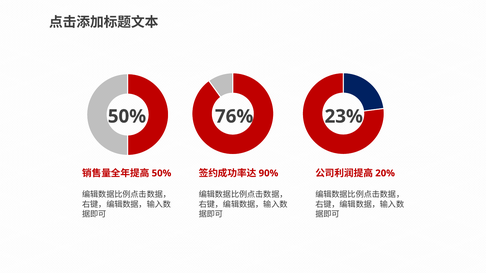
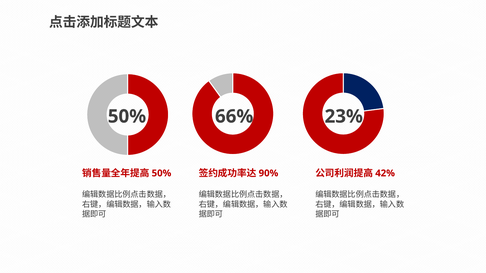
76%: 76% -> 66% (234, 117)
20%: 20% -> 42% (385, 173)
